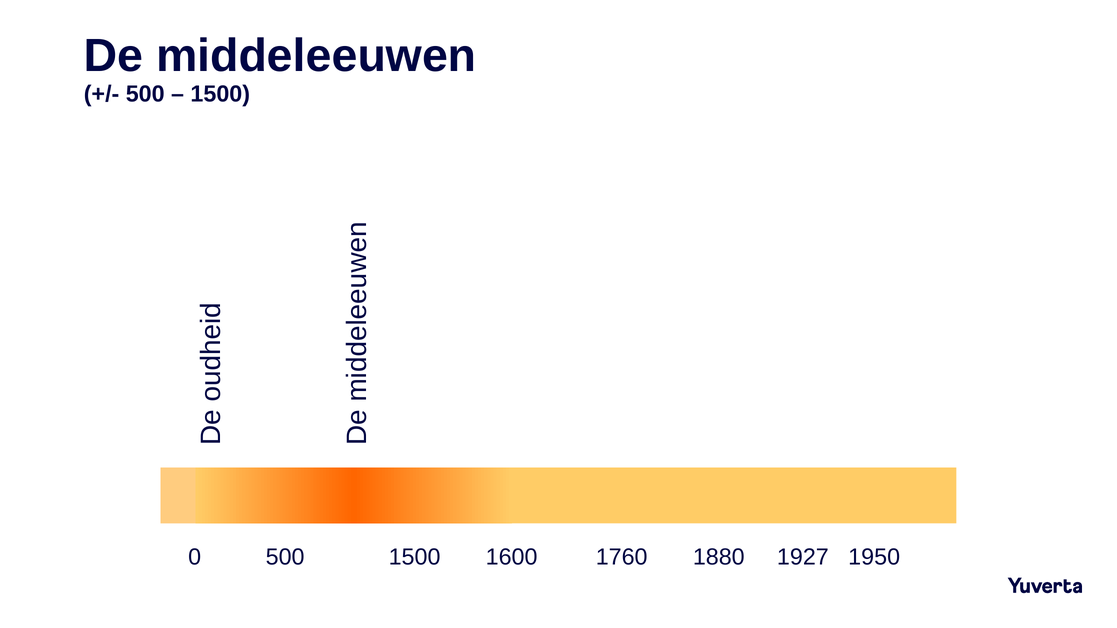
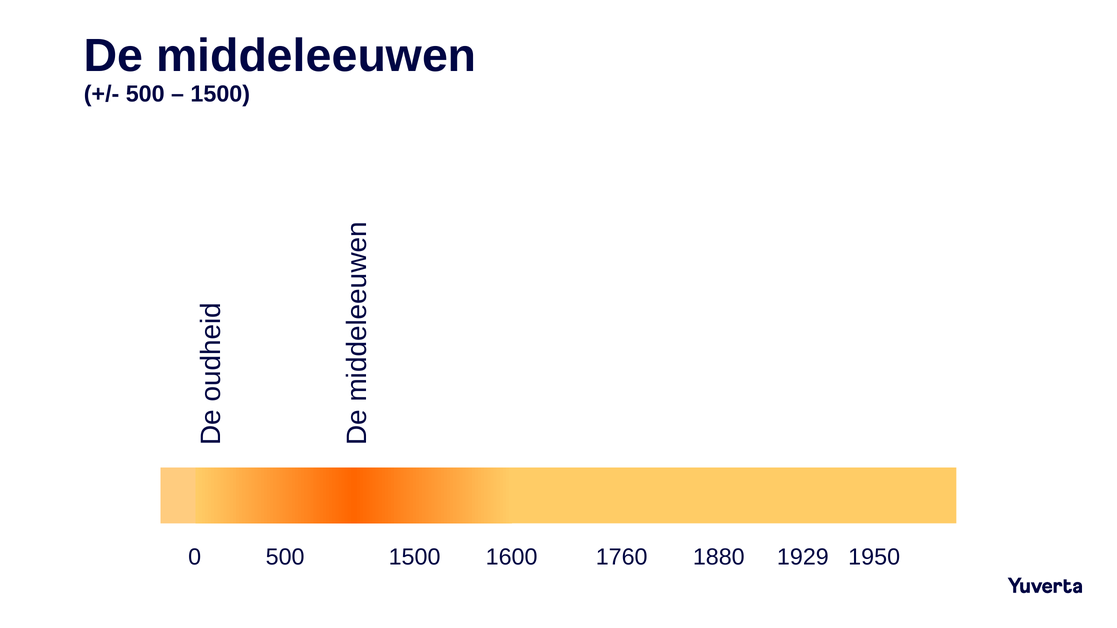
1927: 1927 -> 1929 (803, 557)
